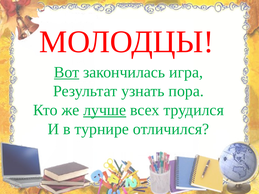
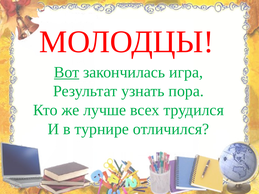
лучше underline: present -> none (105, 110)
